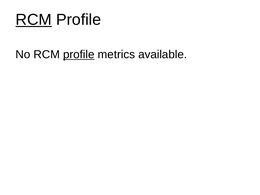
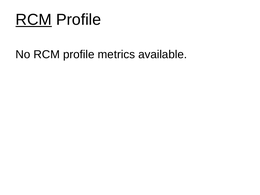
profile underline: present -> none (79, 55)
